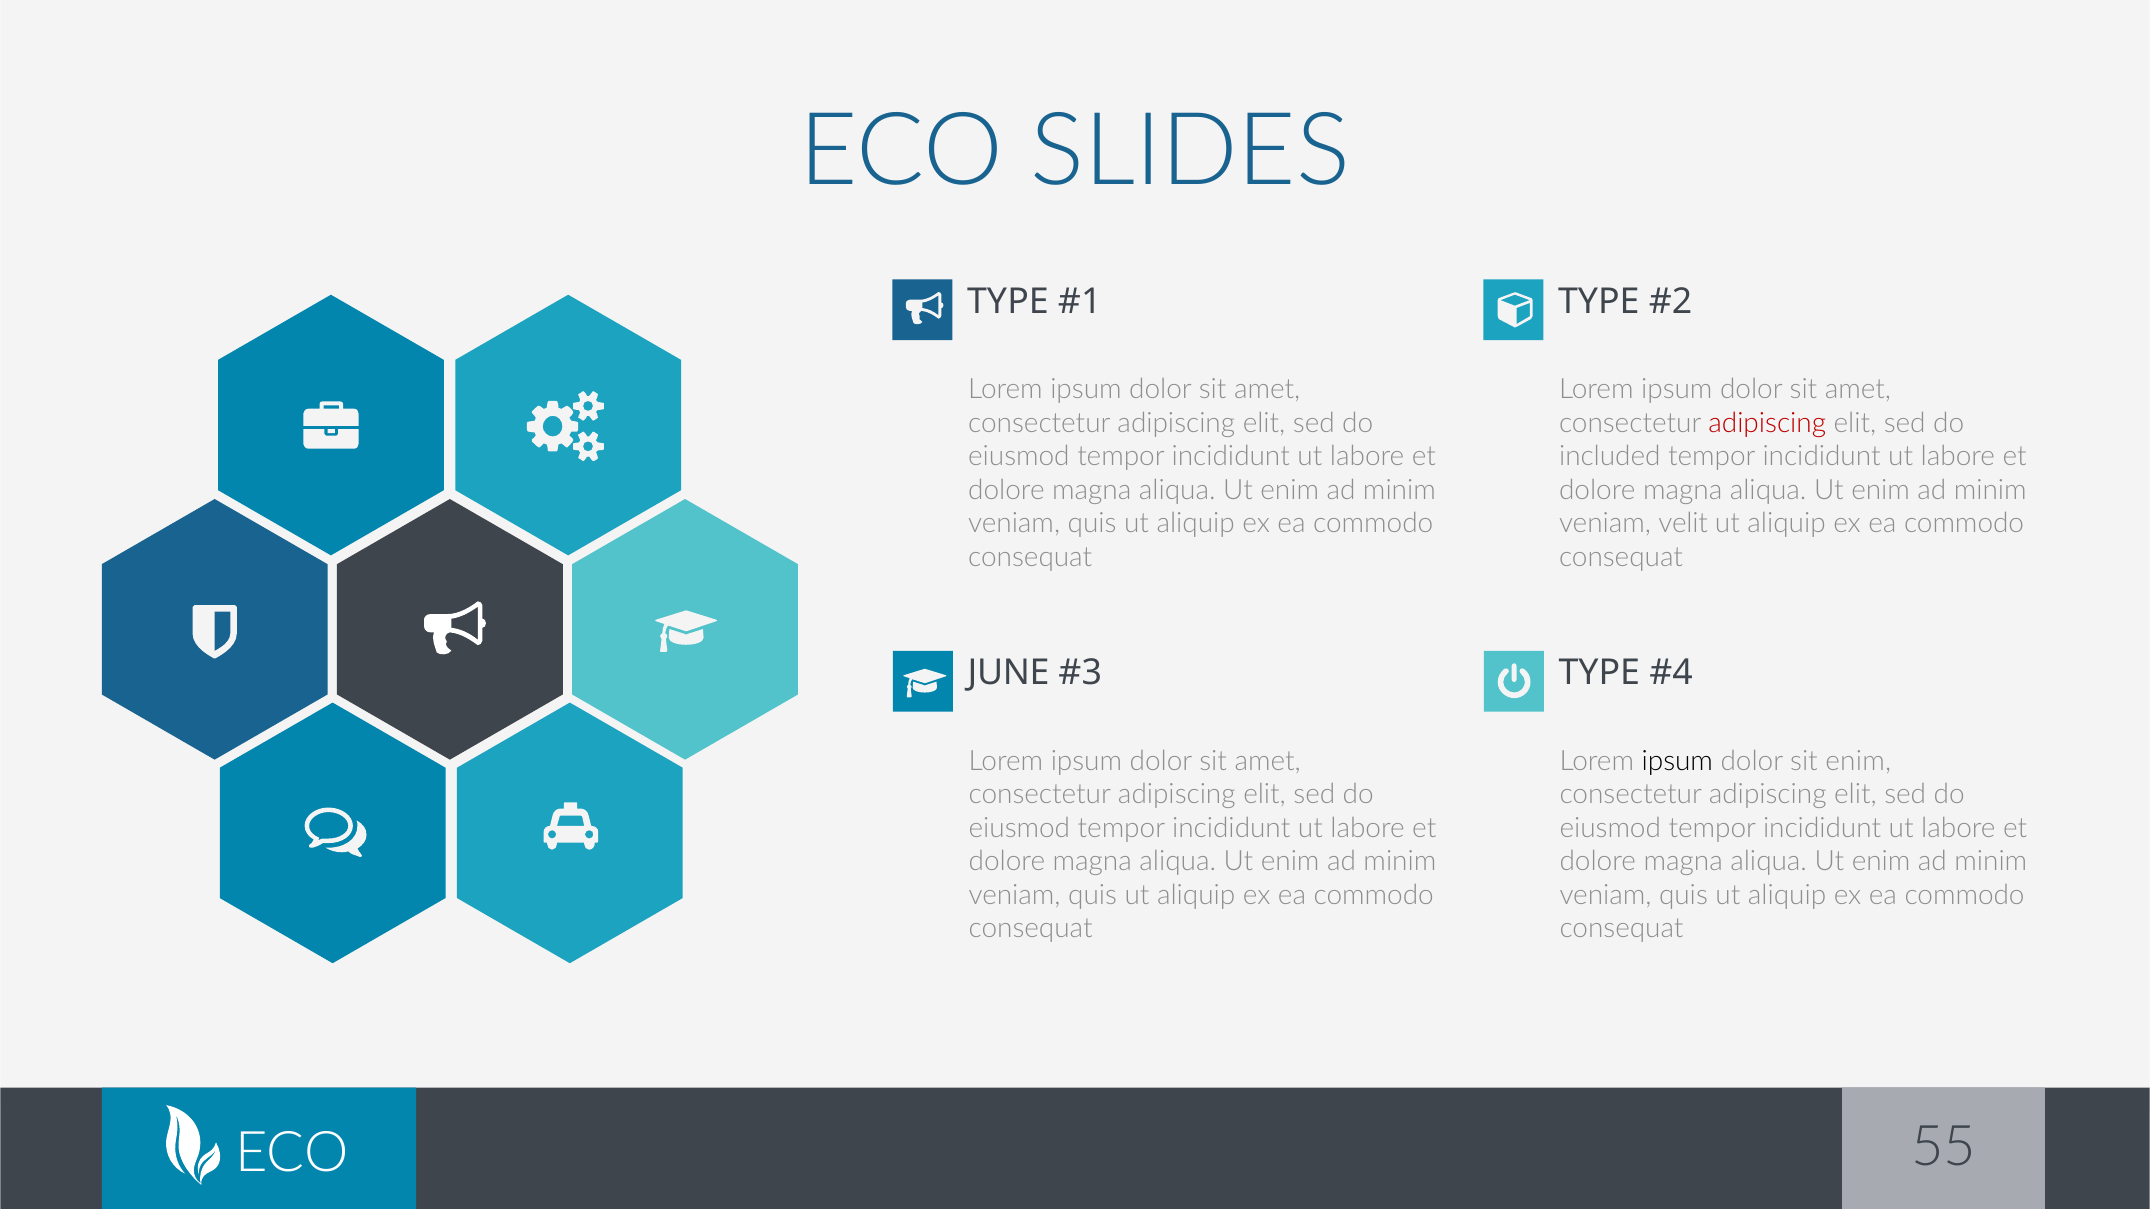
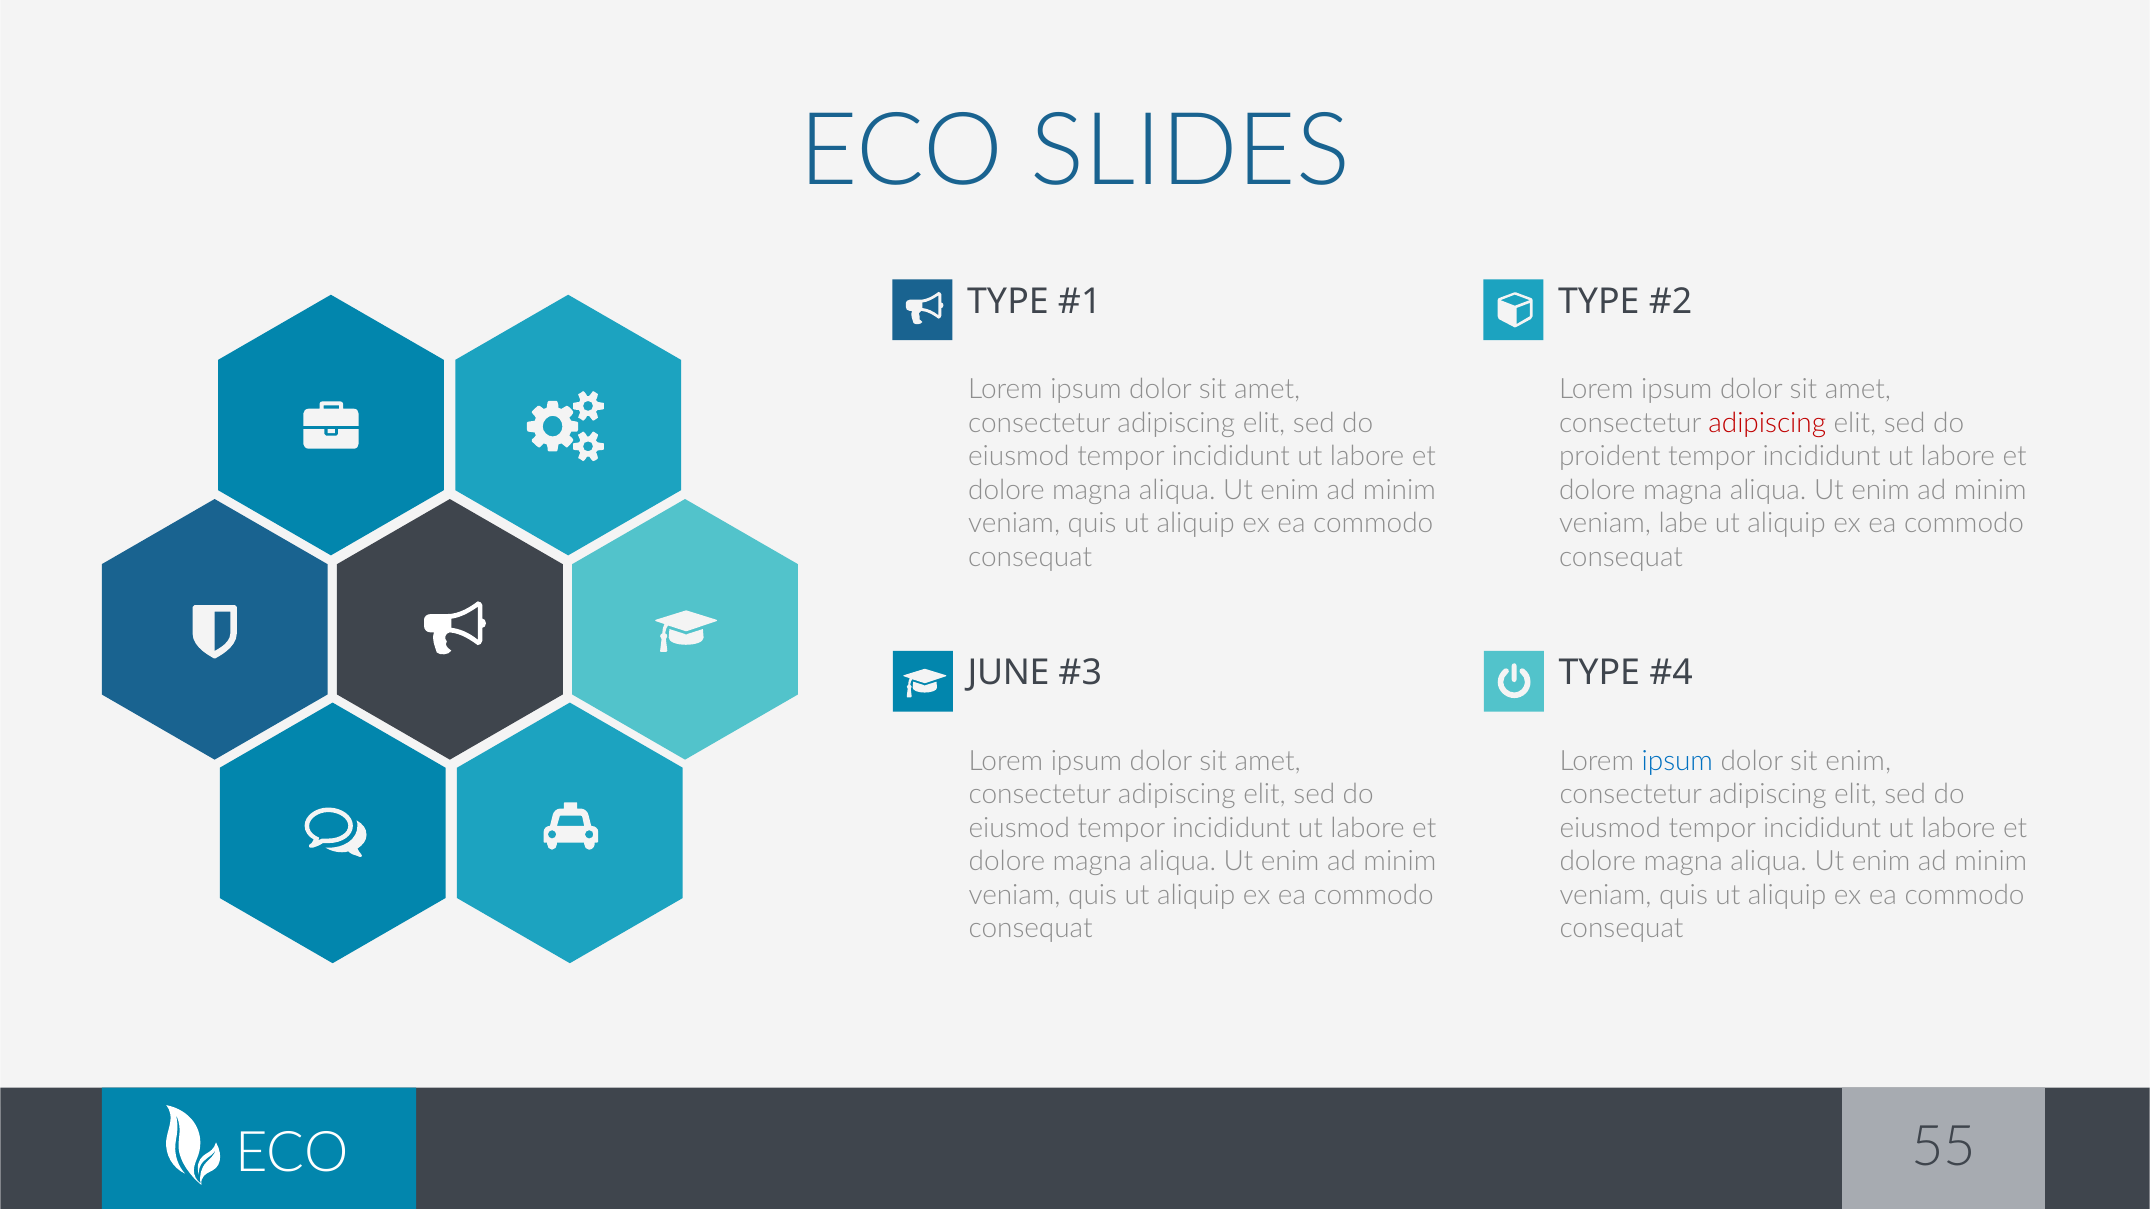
included: included -> proident (1610, 457)
velit: velit -> labe (1683, 524)
ipsum colour: black -> blue (1677, 761)
